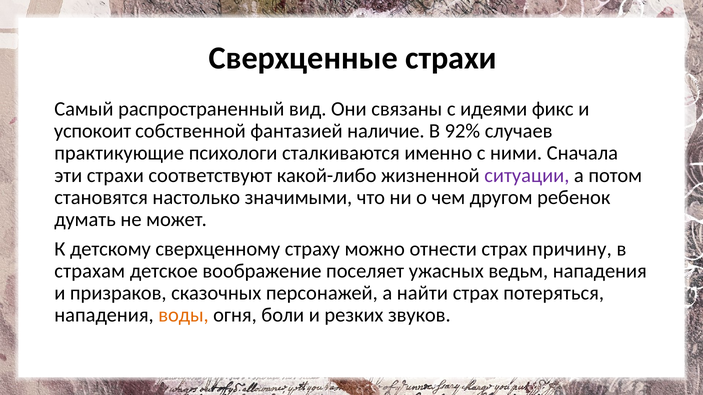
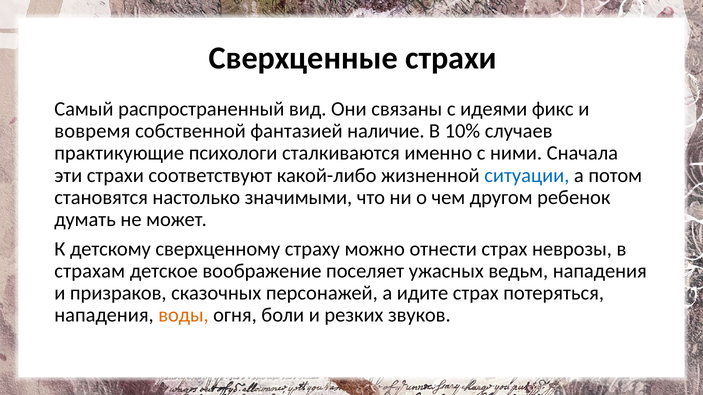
успокоит: успокоит -> вовремя (92, 131)
92%: 92% -> 10% (462, 131)
ситуации colour: purple -> blue (527, 175)
причину: причину -> неврозы (572, 249)
найти: найти -> идите (423, 293)
